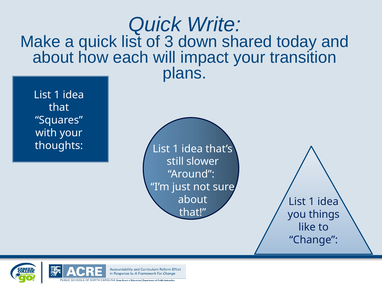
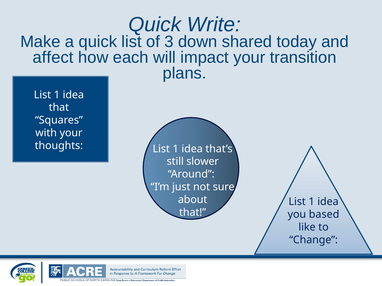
about: about -> affect (53, 57)
things: things -> based (324, 215)
